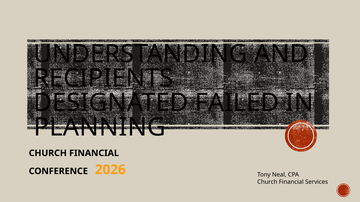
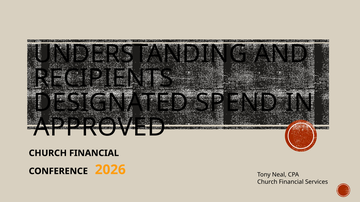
FAILED: FAILED -> SPEND (237, 103)
PLANNING: PLANNING -> APPROVED (100, 128)
